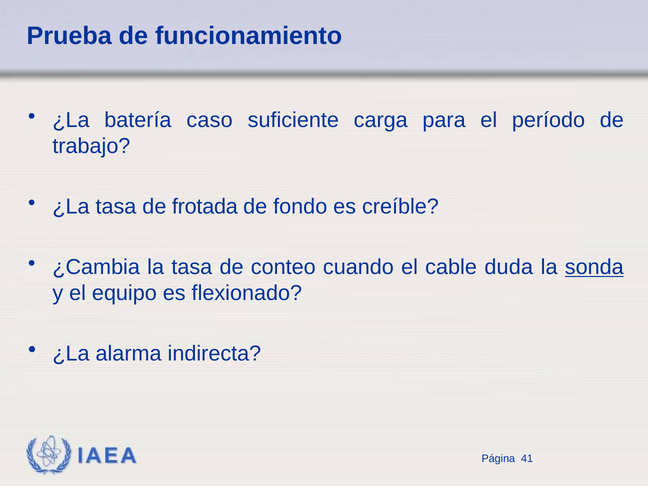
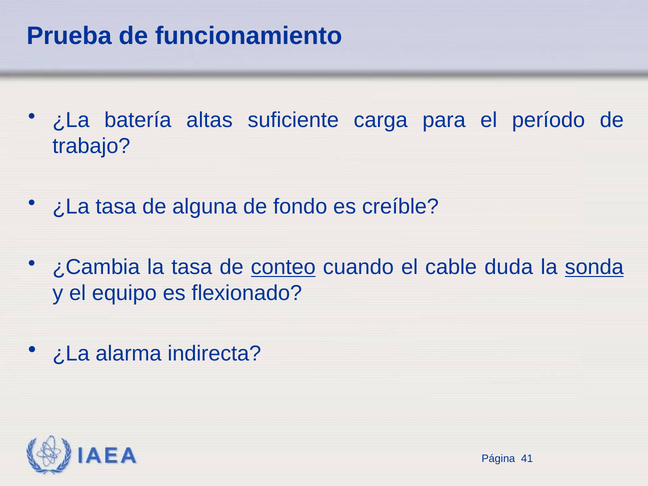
caso: caso -> altas (210, 120)
frotada: frotada -> alguna (205, 207)
conteo underline: none -> present (283, 267)
